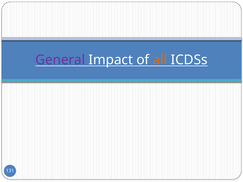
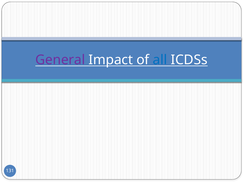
all colour: orange -> blue (160, 60)
